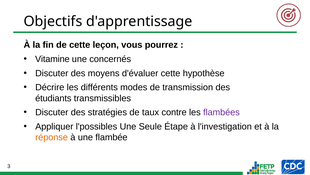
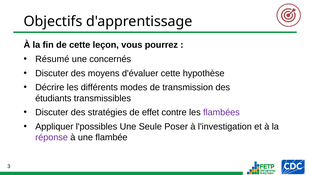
Vitamine: Vitamine -> Résumé (52, 59)
taux: taux -> effet (151, 112)
Étape: Étape -> Poser (176, 126)
réponse colour: orange -> purple (52, 137)
